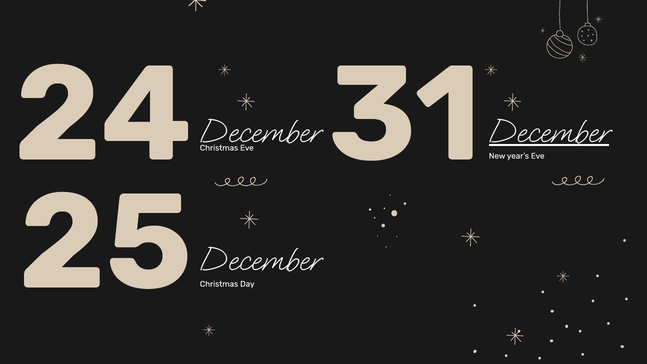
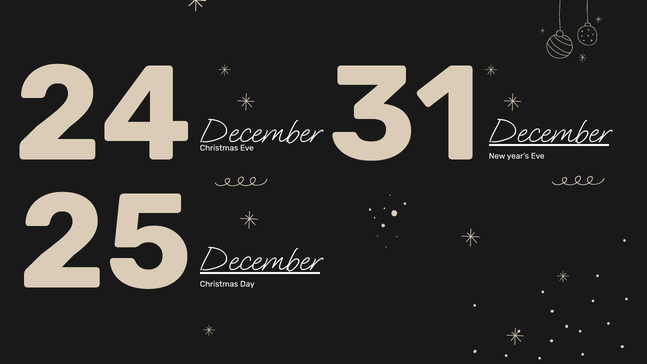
December underline: none -> present (260, 259)
